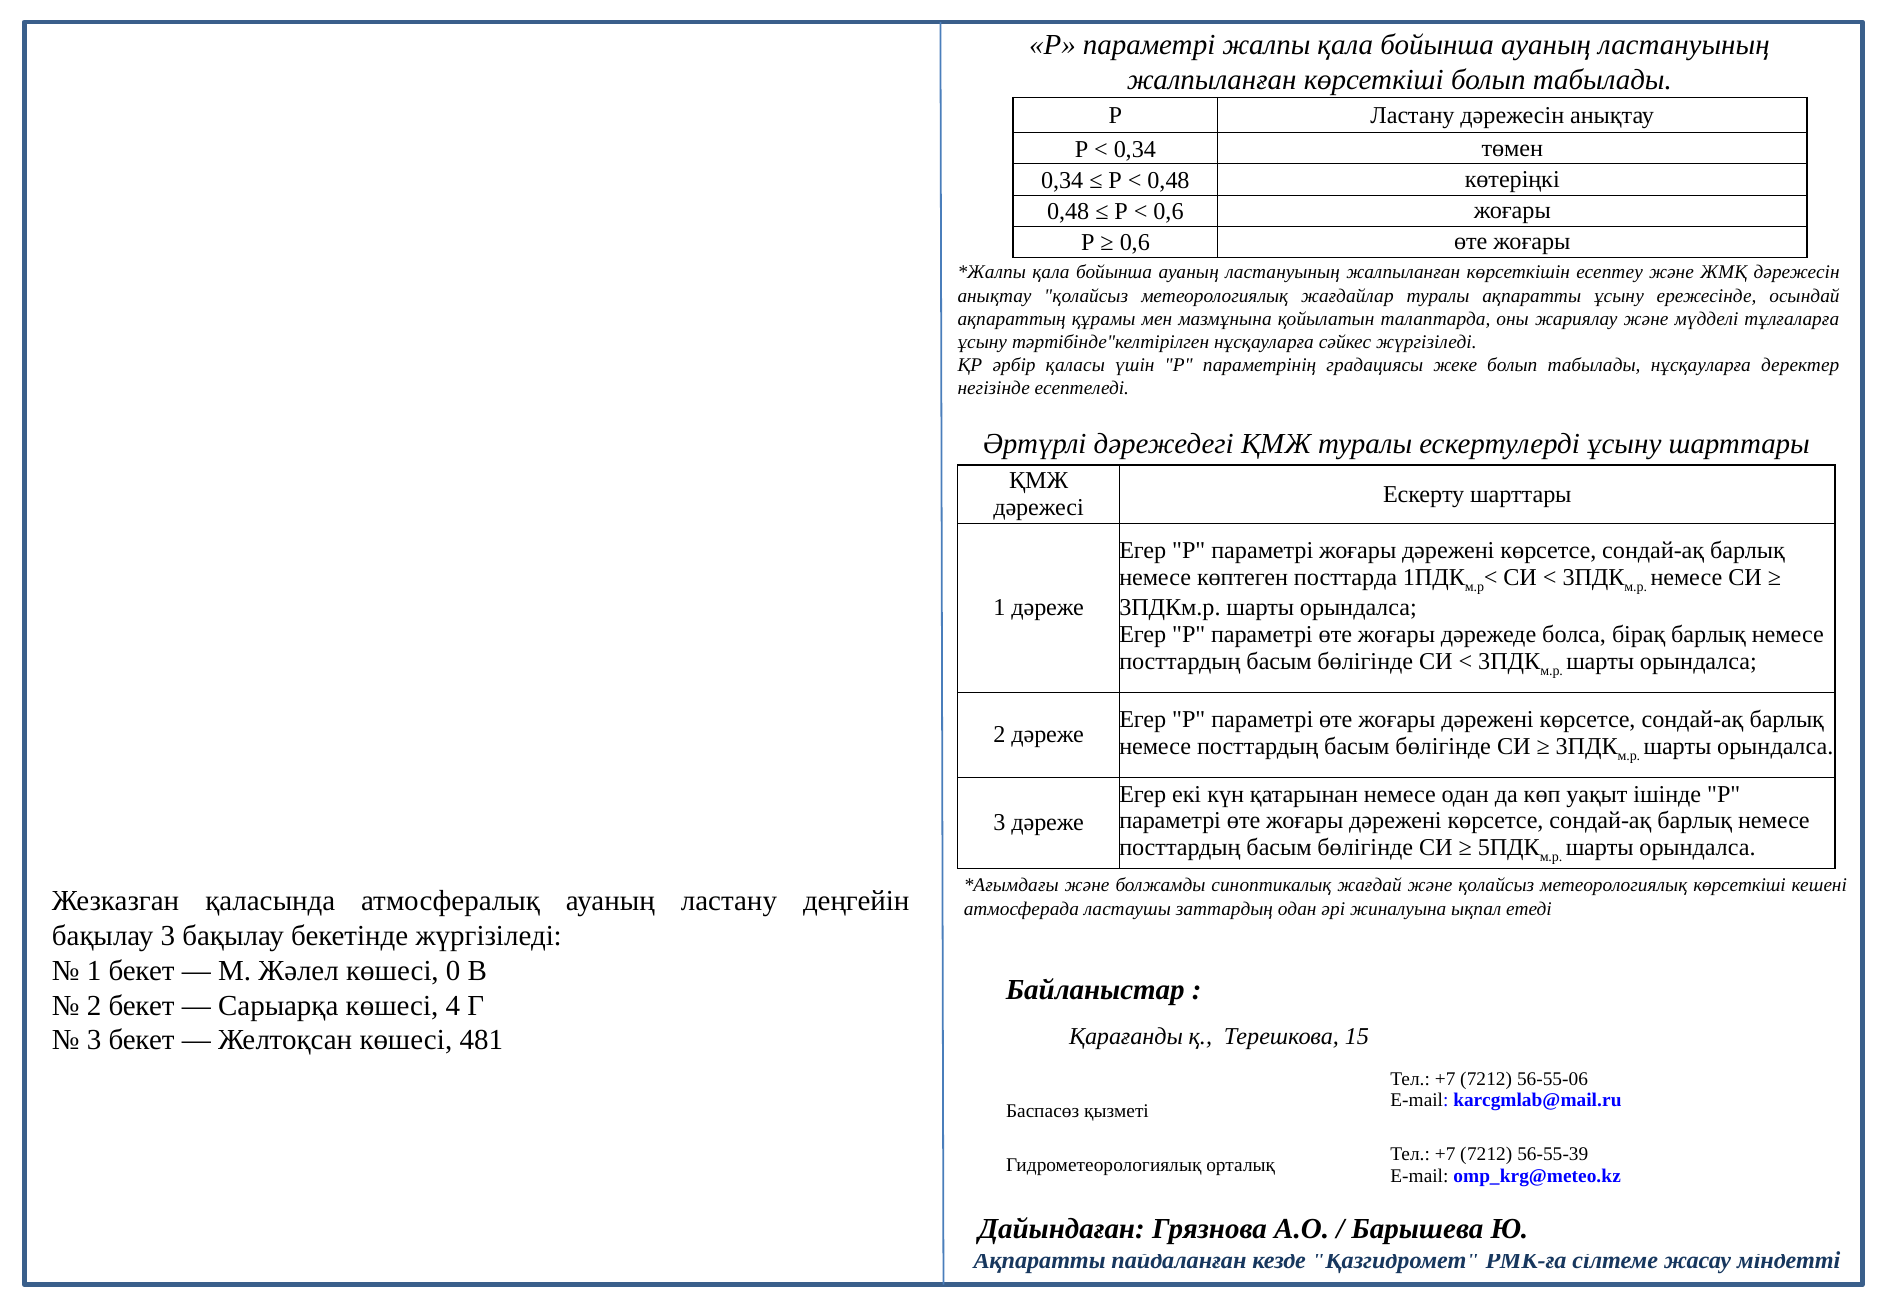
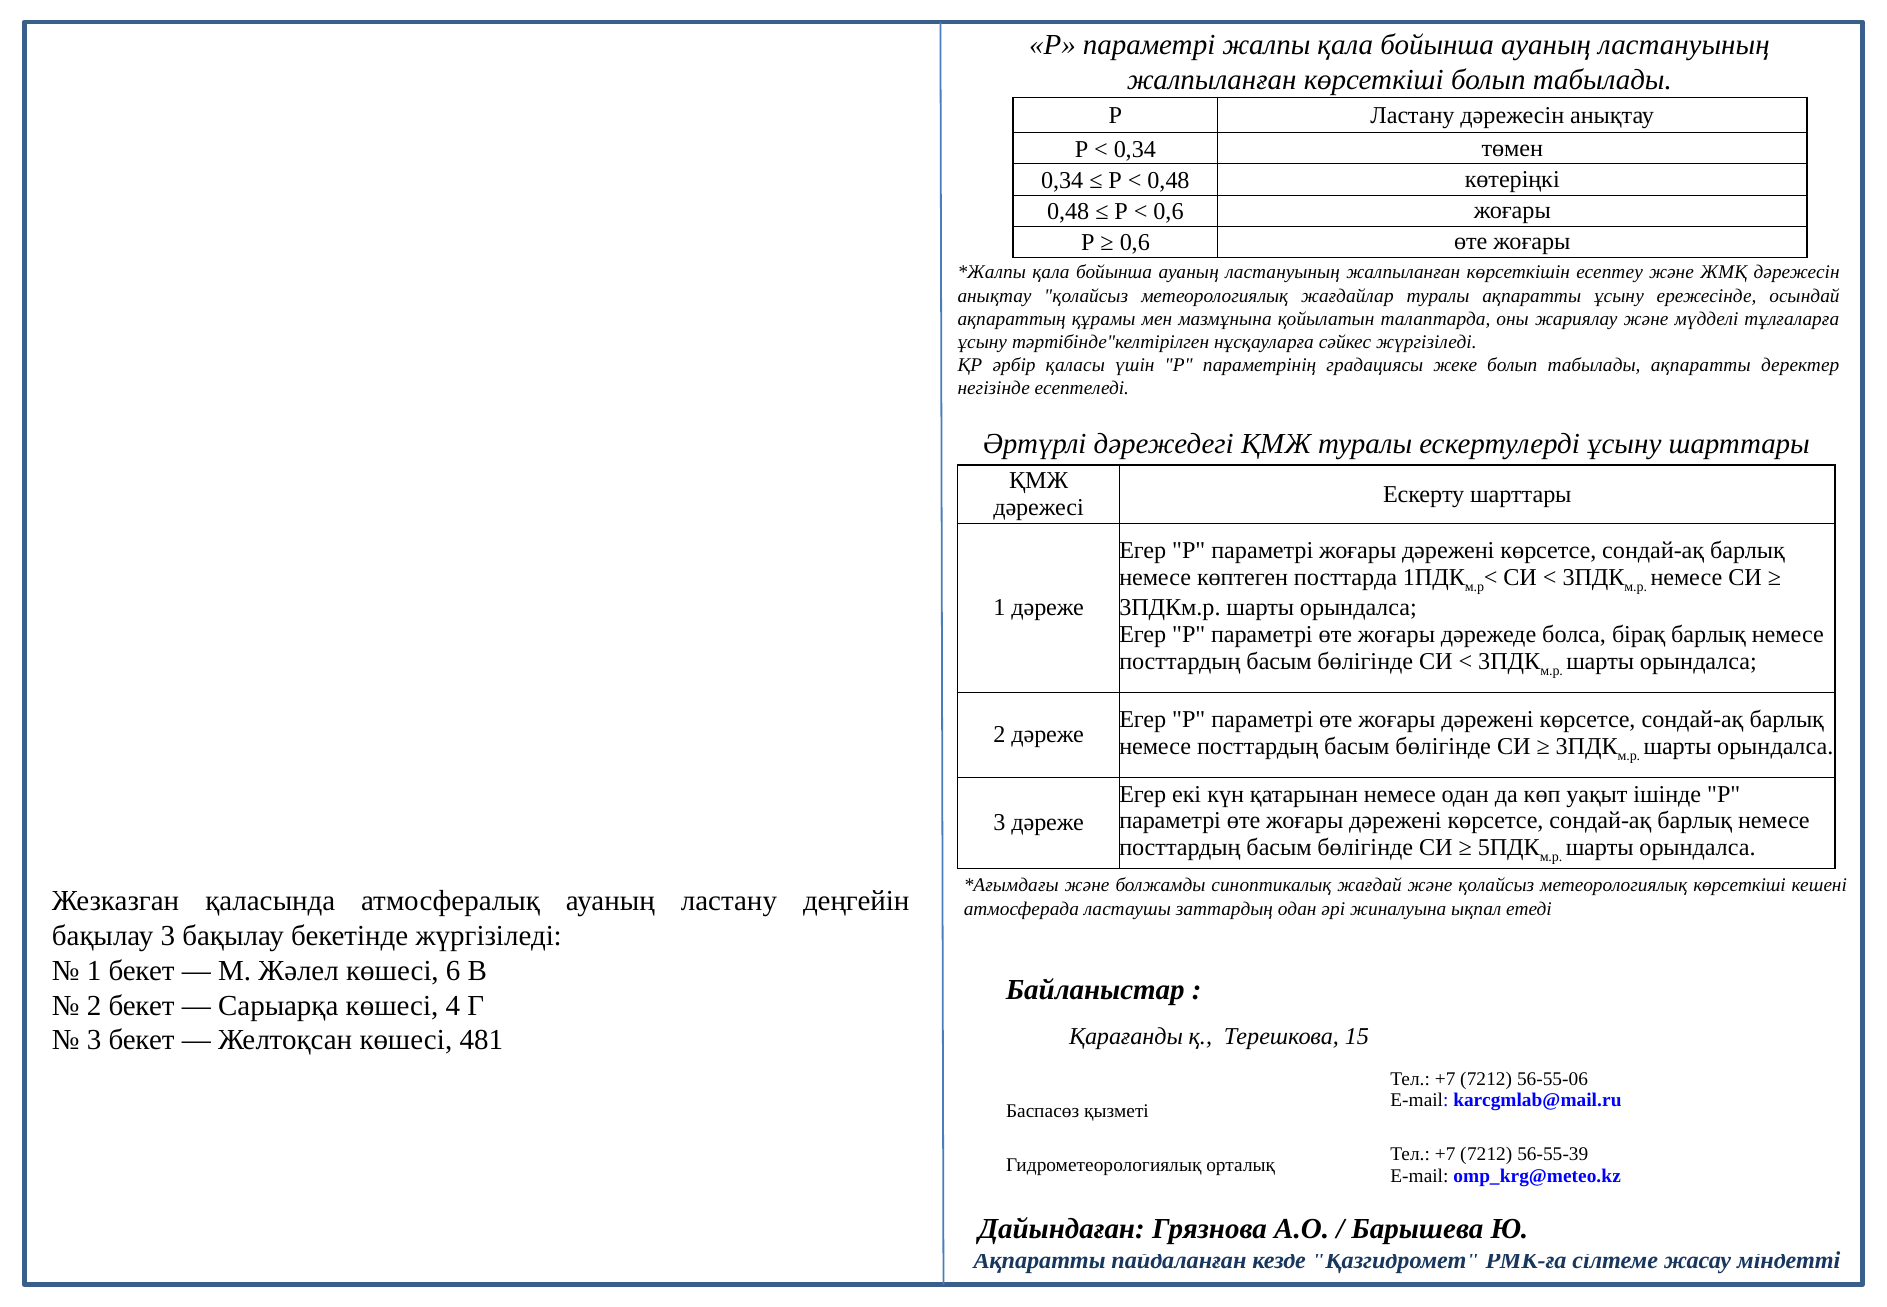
табылады нұсқауларға: нұсқауларға -> ақпаратты (1701, 365)
0: 0 -> 6 (453, 970)
